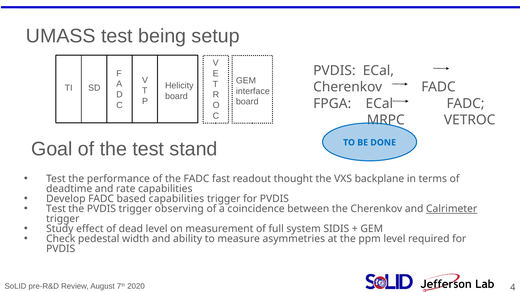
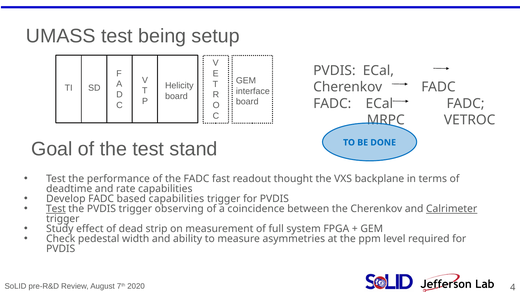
FPGA: FPGA -> FADC (332, 104)
Test underline: none -> present (56, 209)
dead level: level -> strip (157, 229)
SIDIS: SIDIS -> FPGA (336, 229)
